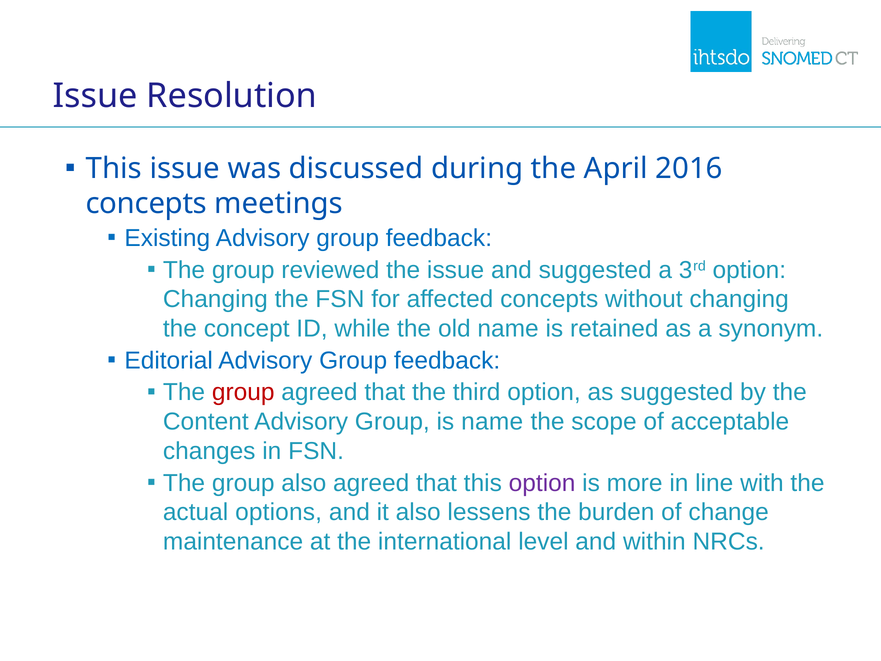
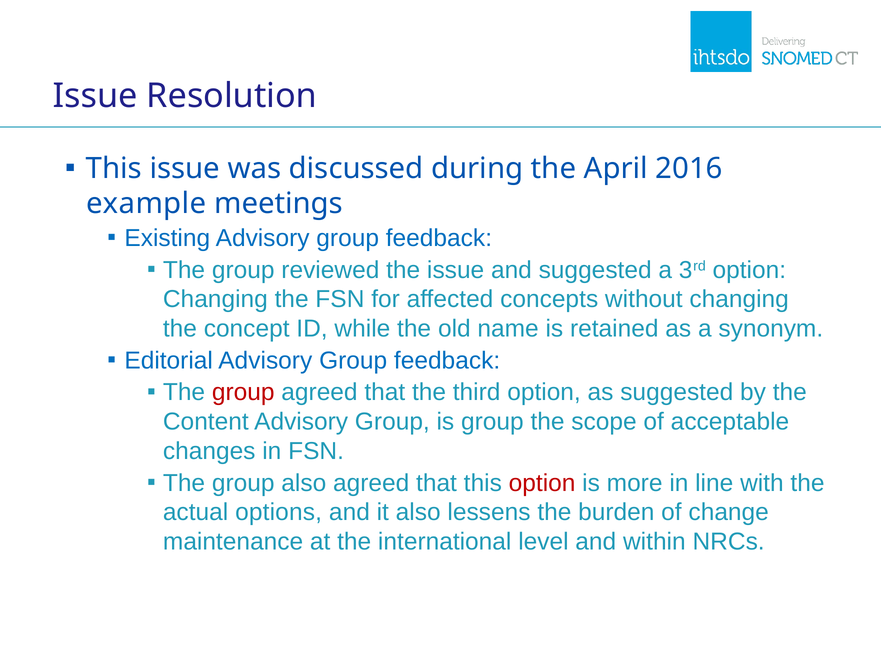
concepts: concepts -> example (146, 204)
is name: name -> group (492, 422)
option colour: purple -> red (542, 483)
